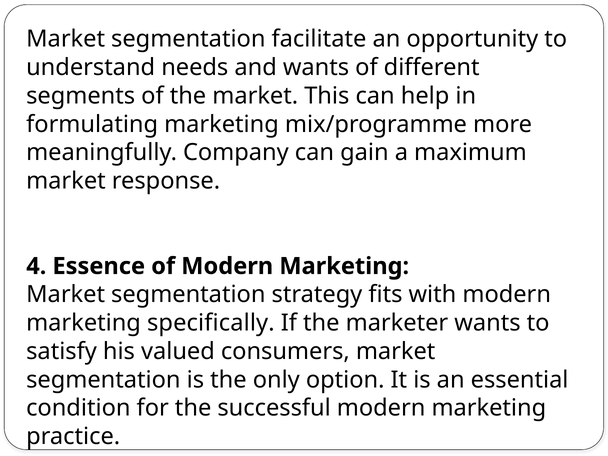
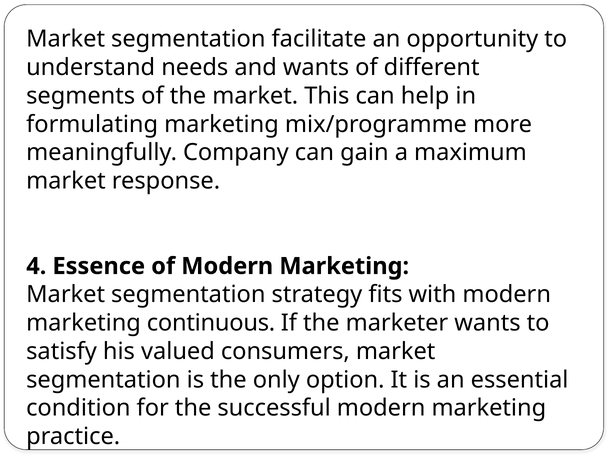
specifically: specifically -> continuous (211, 323)
